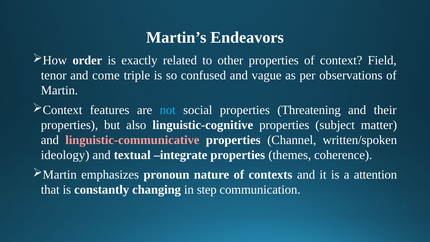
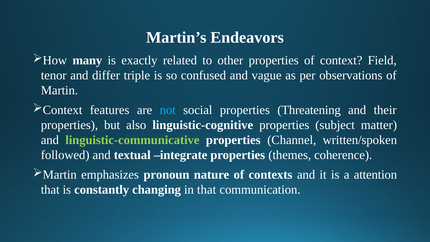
order: order -> many (87, 60)
come: come -> differ (106, 75)
linguistic-communicative colour: pink -> light green (132, 140)
ideology: ideology -> followed (65, 155)
in step: step -> that (207, 190)
